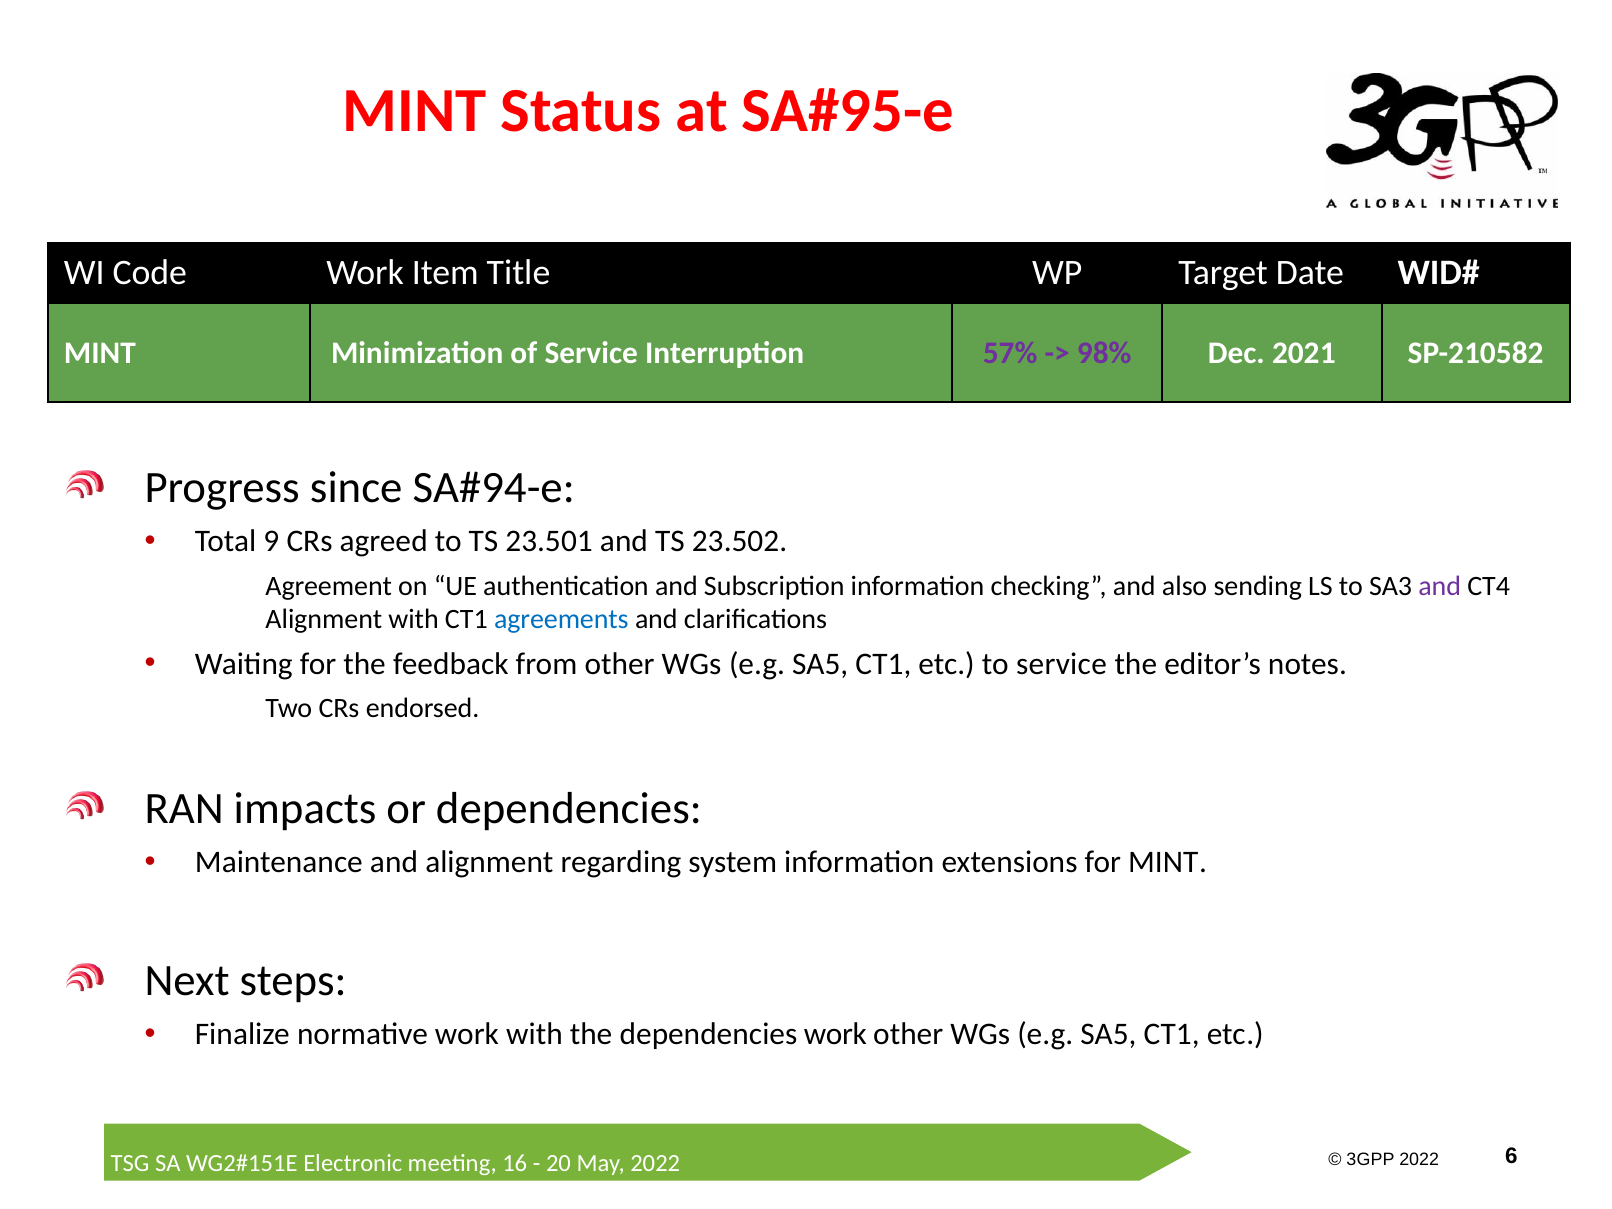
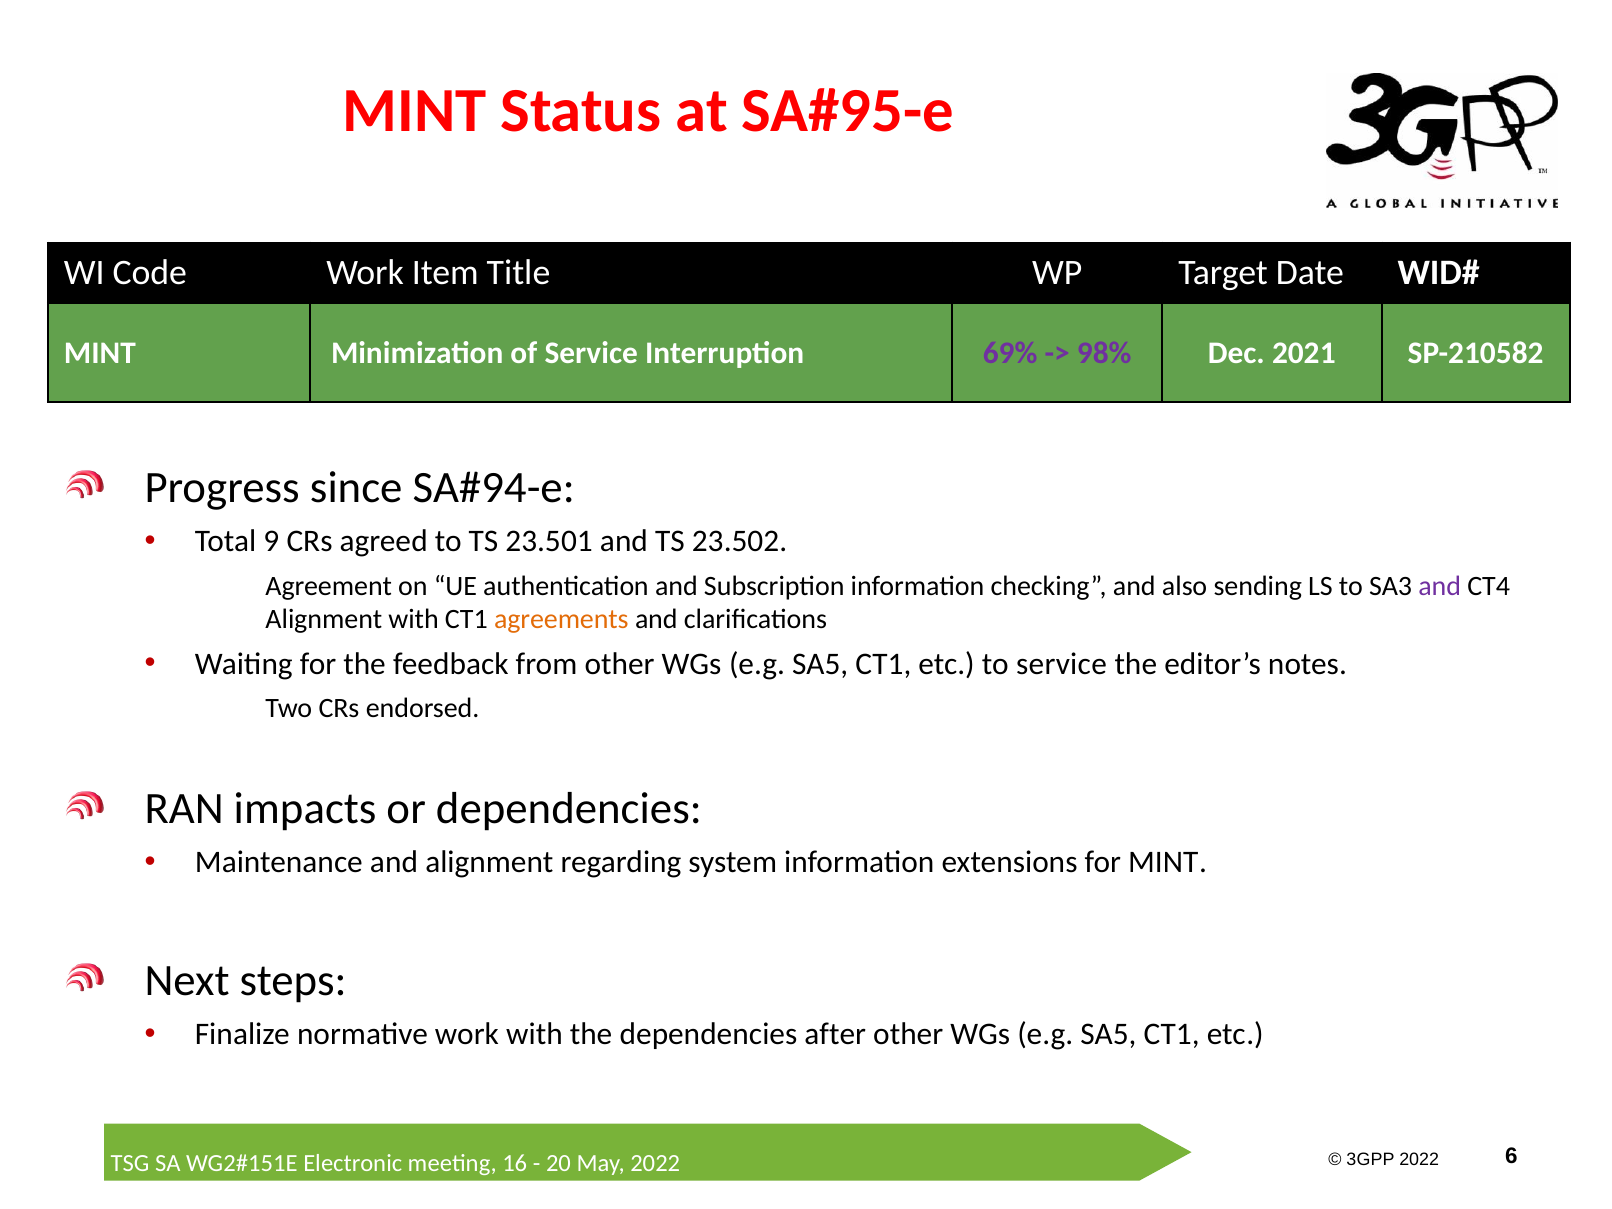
57%: 57% -> 69% (1010, 353)
agreements colour: blue -> orange (561, 619)
dependencies work: work -> after (835, 1035)
